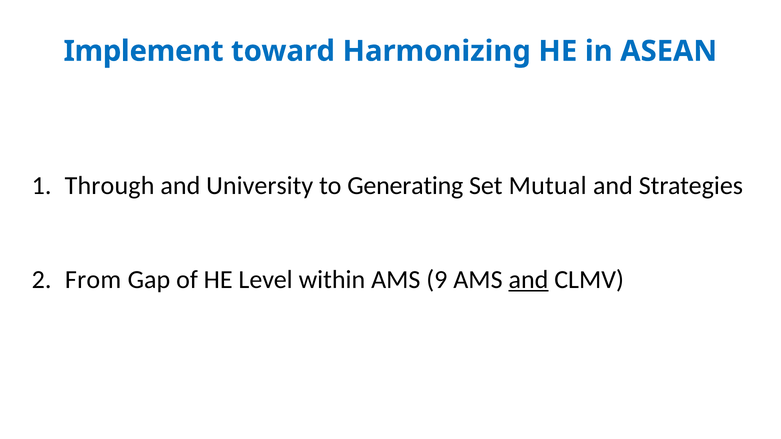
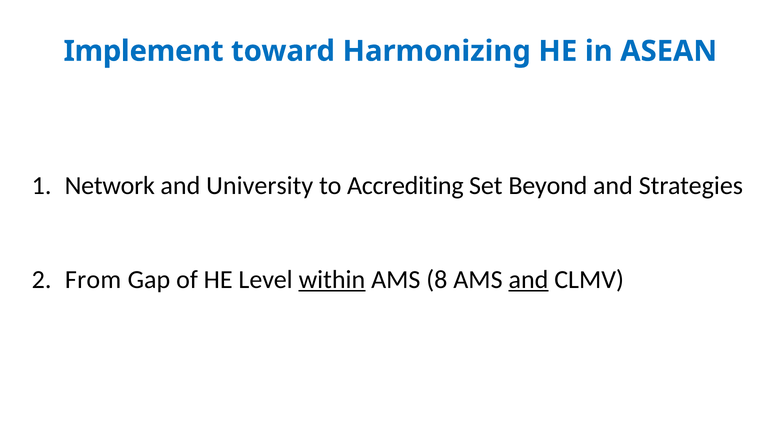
Through: Through -> Network (110, 186)
Generating: Generating -> Accrediting (405, 186)
Mutual: Mutual -> Beyond (548, 186)
within underline: none -> present (332, 280)
9: 9 -> 8 (437, 280)
